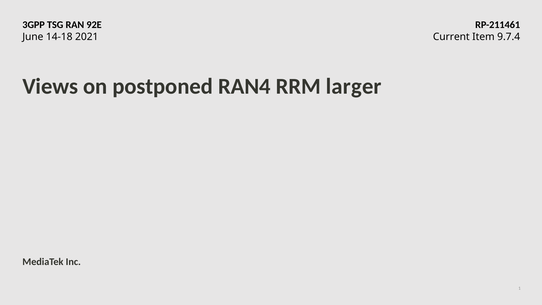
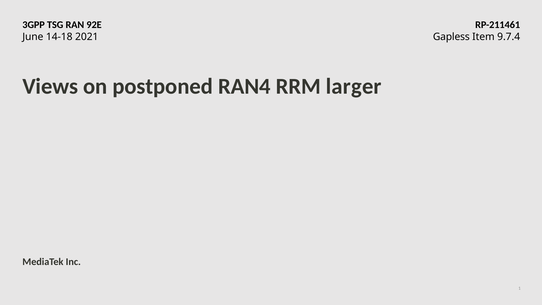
Current: Current -> Gapless (451, 37)
